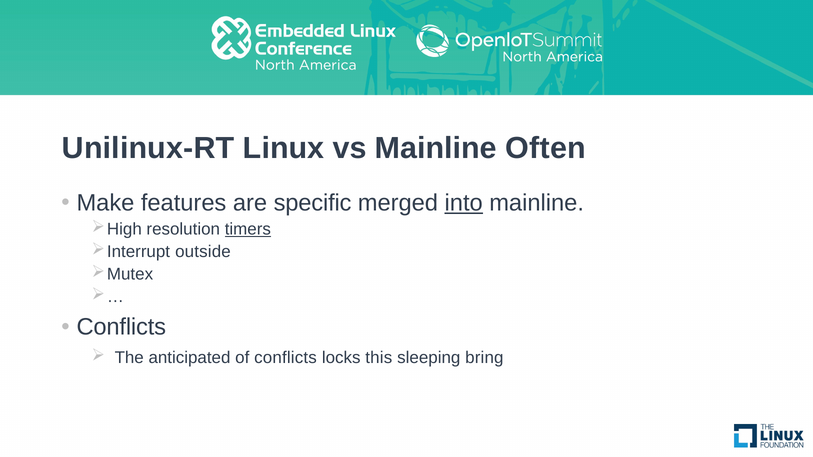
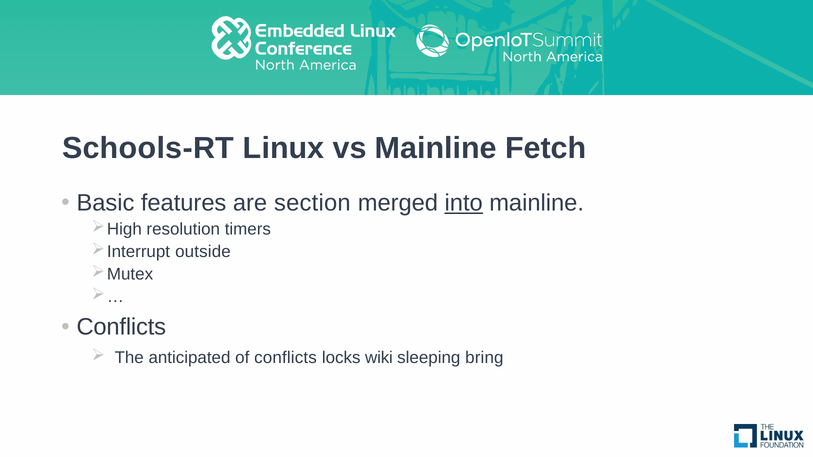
Unilinux-RT: Unilinux-RT -> Schools-RT (148, 148)
Often: Often -> Fetch (546, 148)
Make: Make -> Basic (105, 203)
specific: specific -> section (312, 203)
timers underline: present -> none (248, 229)
this: this -> wiki (379, 358)
